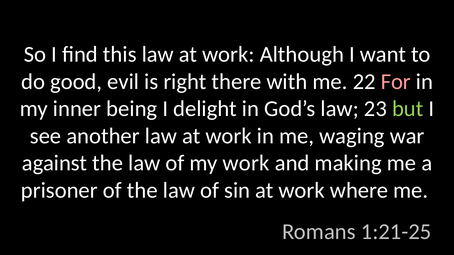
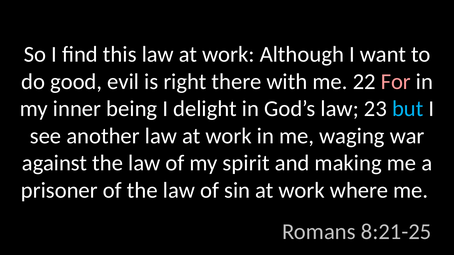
but colour: light green -> light blue (408, 109)
my work: work -> spirit (246, 163)
1:21-25: 1:21-25 -> 8:21-25 (396, 232)
